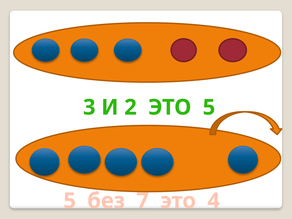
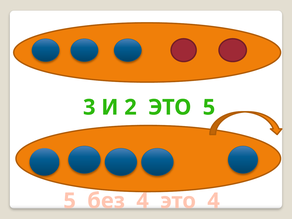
без 7: 7 -> 4 (143, 201)
